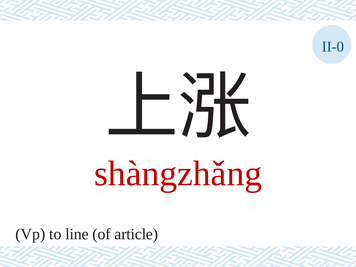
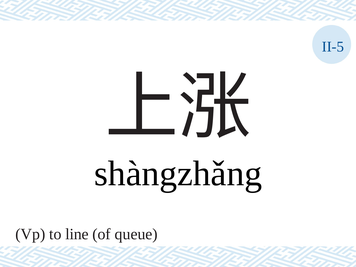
II-0: II-0 -> II-5 (333, 47)
shàngzhǎng colour: red -> black (178, 174)
article: article -> queue (136, 234)
